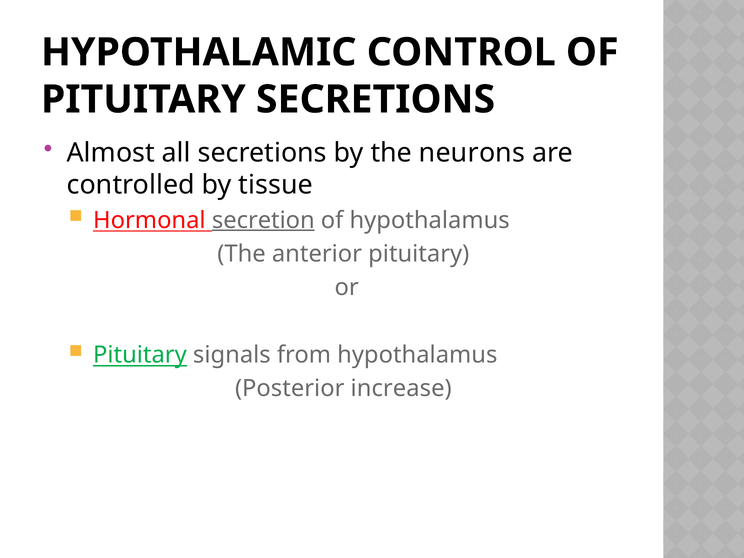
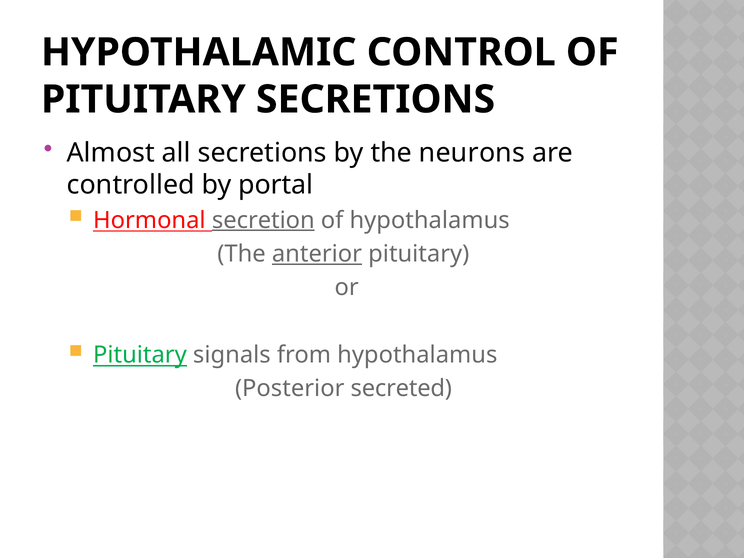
tissue: tissue -> portal (276, 185)
anterior underline: none -> present (317, 254)
increase: increase -> secreted (401, 388)
